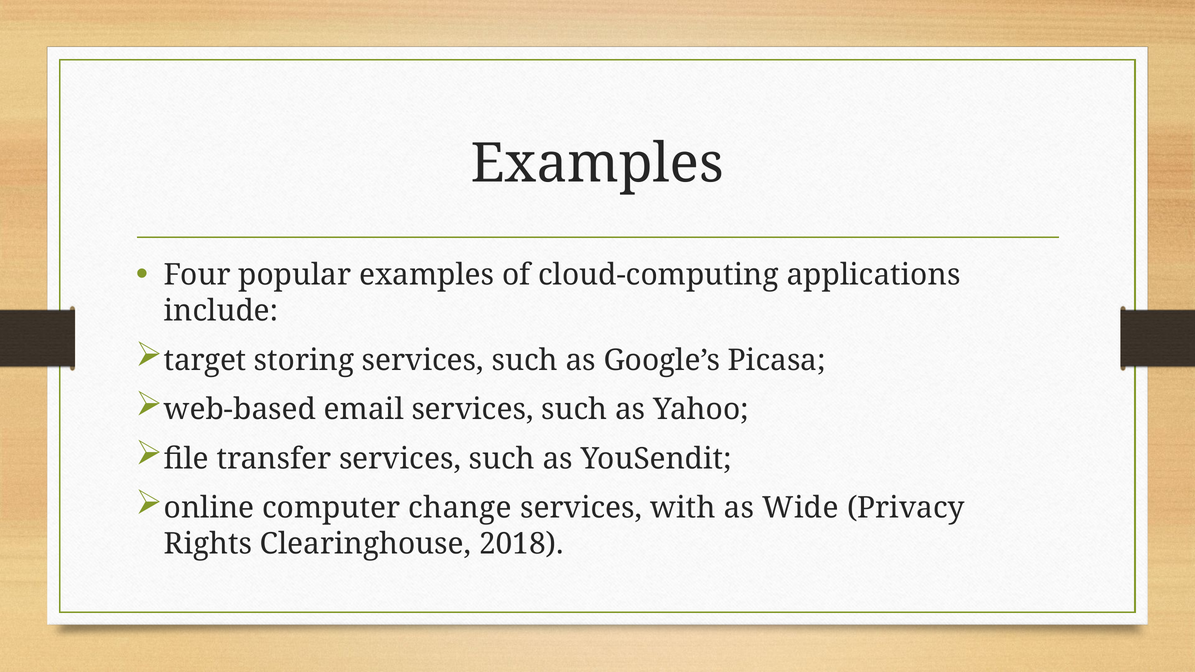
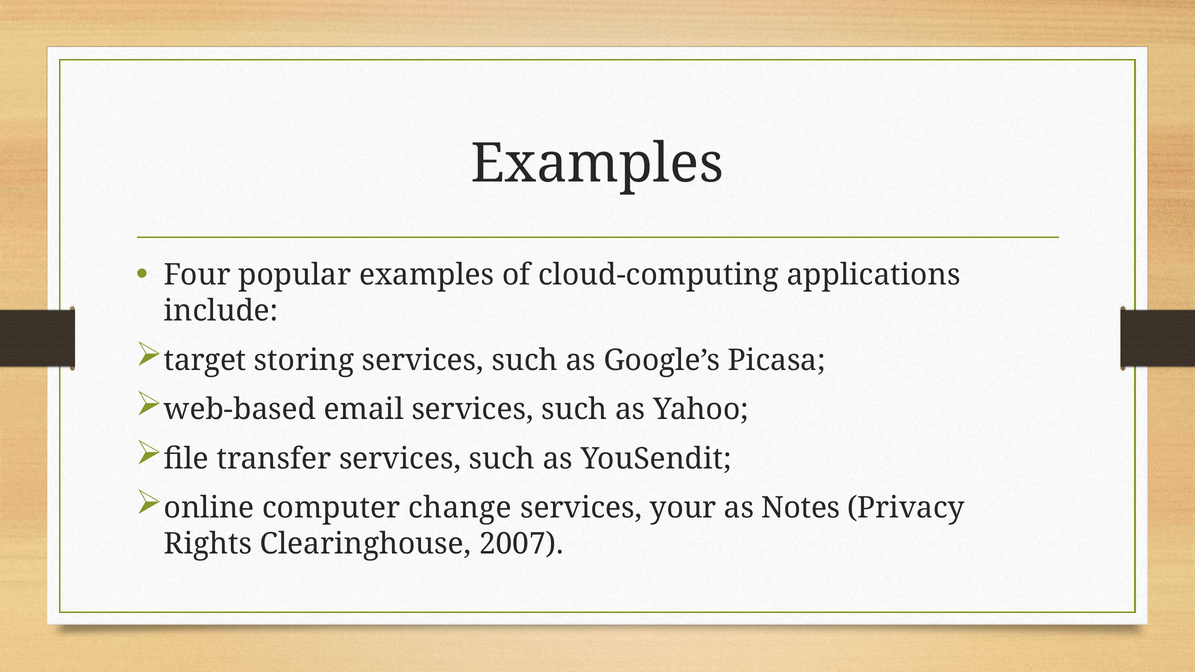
with: with -> your (683, 508)
Wide: Wide -> Notes (801, 508)
2018: 2018 -> 2007 (521, 544)
